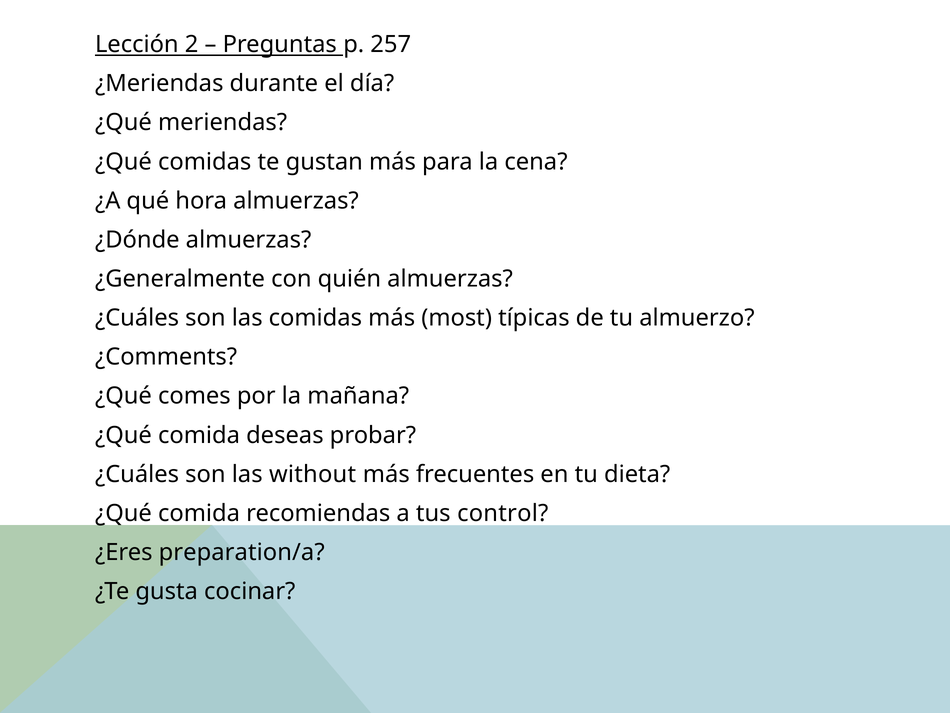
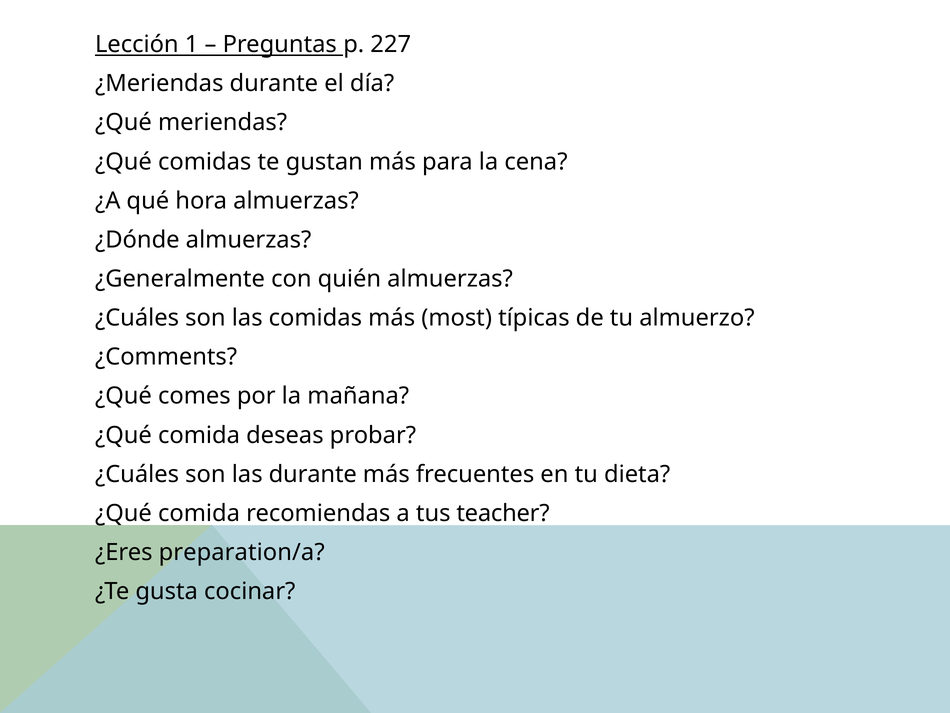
2: 2 -> 1 (192, 44)
257: 257 -> 227 (391, 44)
las without: without -> durante (313, 474)
control: control -> teacher (503, 513)
